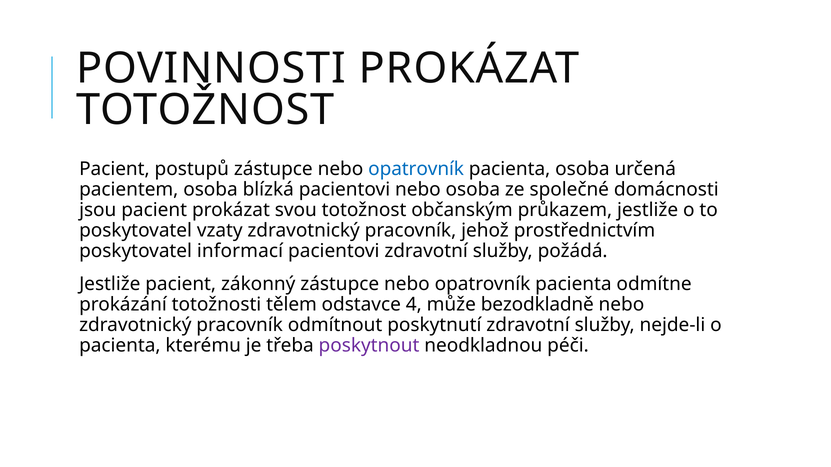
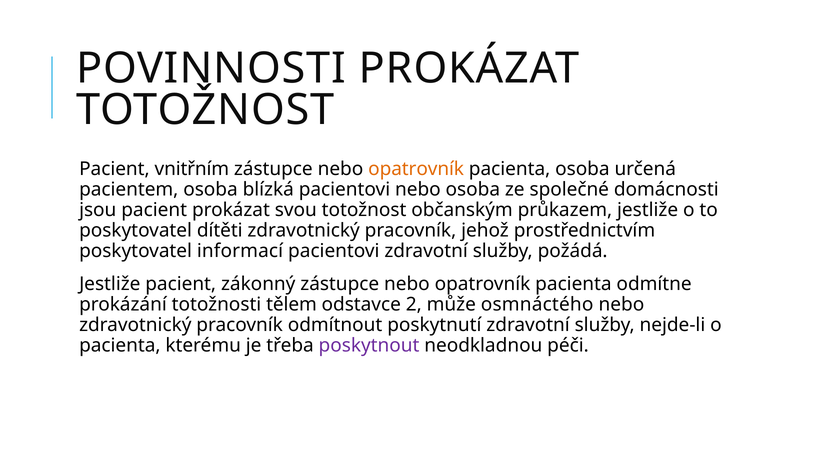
postupů: postupů -> vnitřním (192, 169)
opatrovník colour: blue -> orange (416, 169)
vzaty: vzaty -> dítěti (220, 231)
4: 4 -> 2 (414, 305)
bezodkladně: bezodkladně -> osmnáctého (537, 305)
